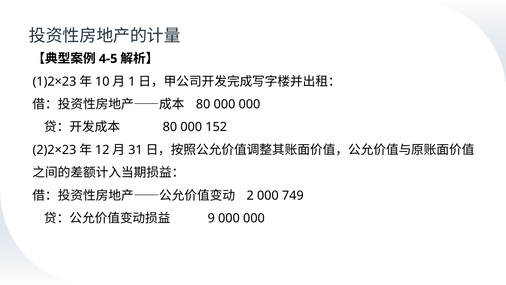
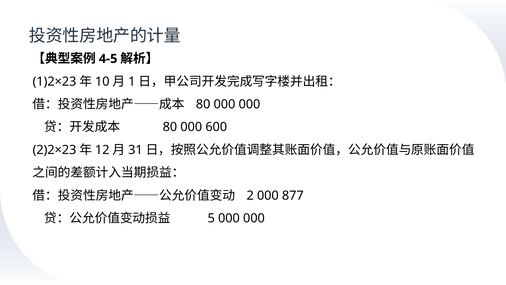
152: 152 -> 600 (216, 127)
749: 749 -> 877 (293, 195)
9: 9 -> 5 (211, 218)
